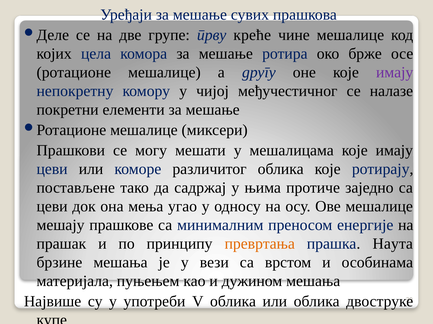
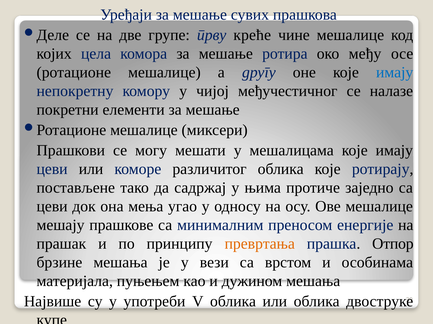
брже: брже -> међу (365, 54)
имају colour: purple -> blue (395, 73)
Наута: Наута -> Отпор (393, 244)
